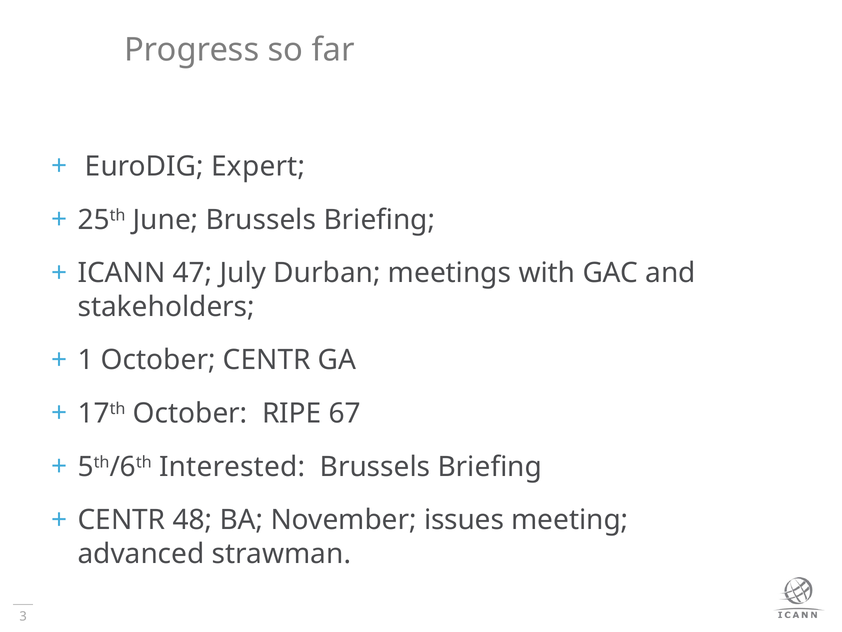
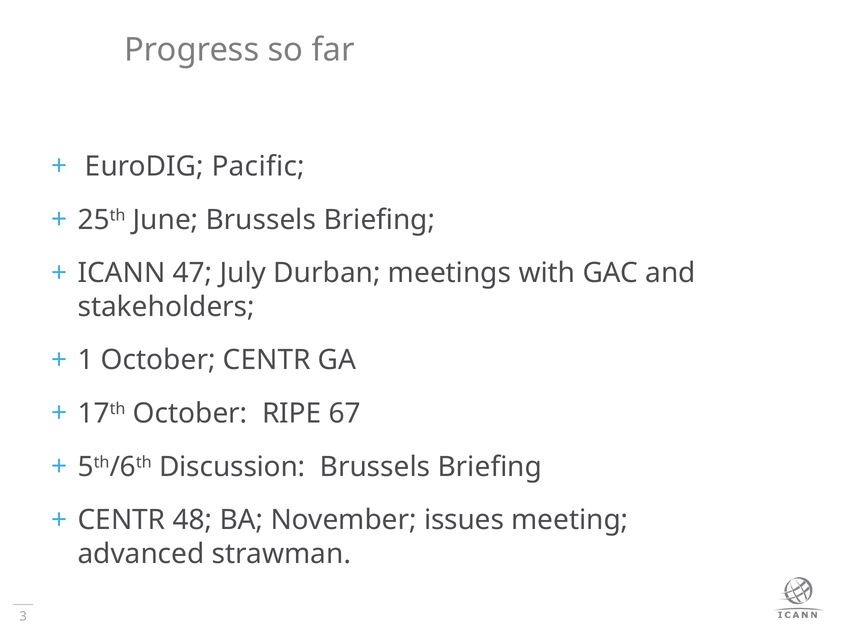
Expert: Expert -> Pacific (258, 166)
Interested: Interested -> Discussion (232, 466)
